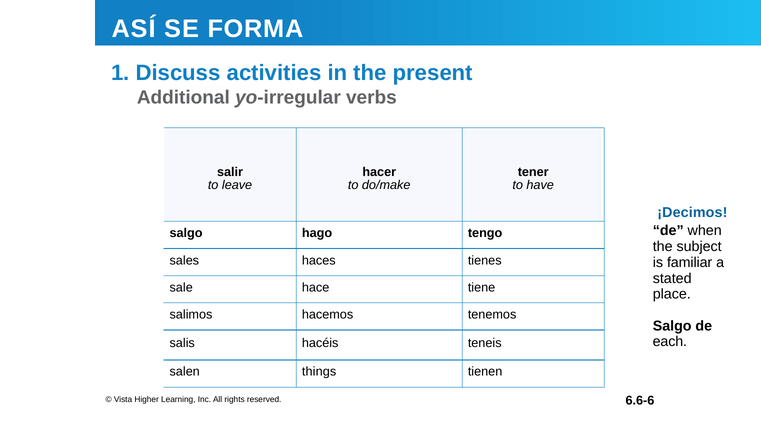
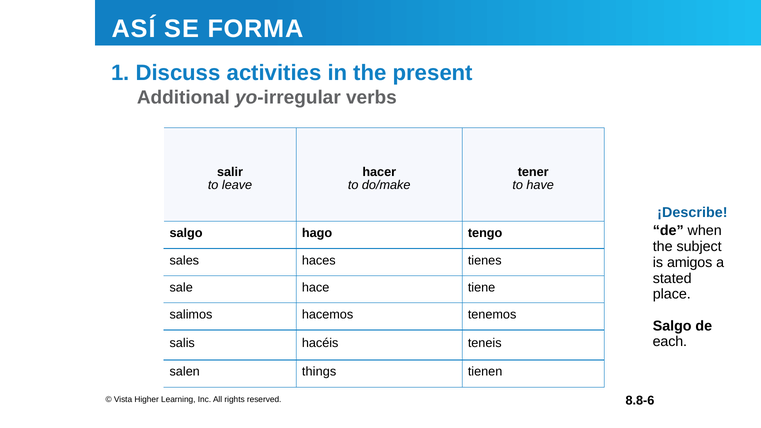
¡Decimos: ¡Decimos -> ¡Describe (692, 213)
familiar: familiar -> amigos (690, 263)
6.6-6: 6.6-6 -> 8.8-6 (640, 400)
